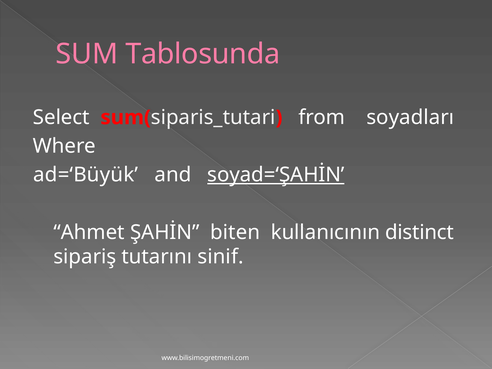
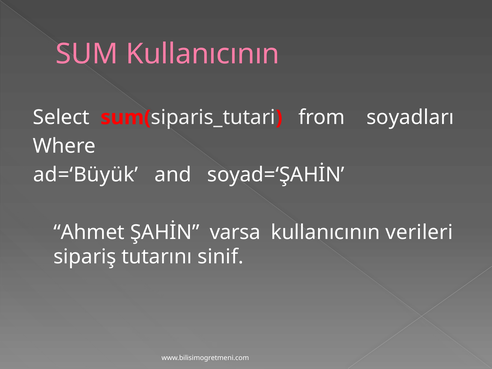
SUM Tablosunda: Tablosunda -> Kullanıcının (203, 54)
soyad=‘ŞAHİN underline: present -> none (276, 175)
biten: biten -> varsa (235, 232)
distinct: distinct -> verileri (419, 232)
